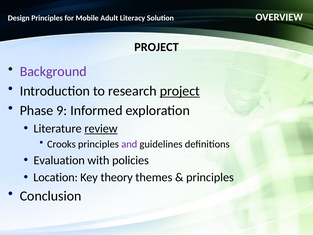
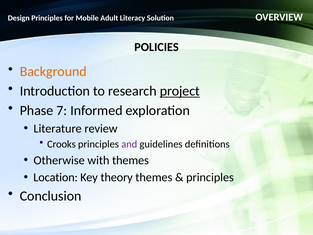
PROJECT: PROJECT -> POLICIES (157, 47)
Background colour: purple -> orange (53, 72)
9: 9 -> 7 (62, 111)
review underline: present -> none (101, 129)
Evaluation: Evaluation -> Otherwise (59, 160)
with policies: policies -> themes (130, 160)
